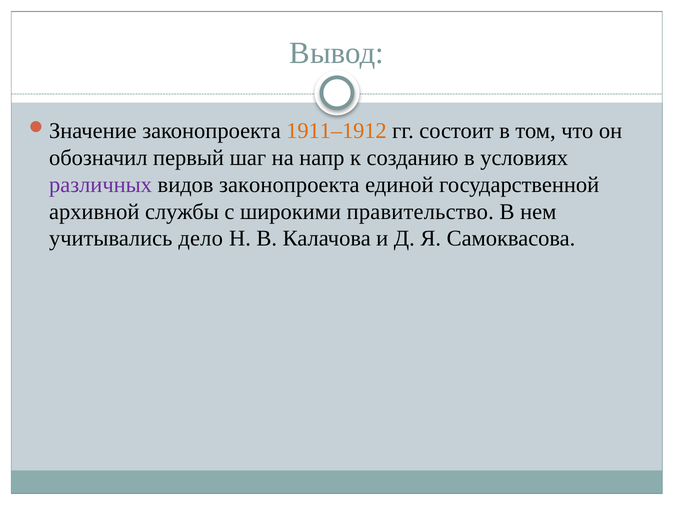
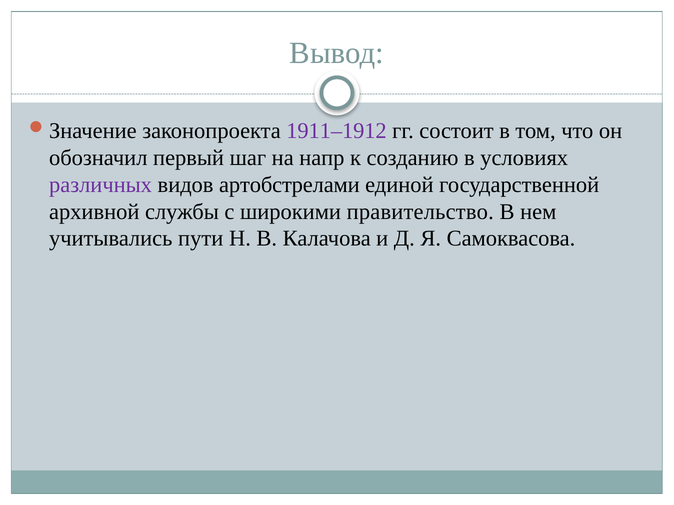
1911–1912 colour: orange -> purple (336, 131)
видов законопроекта: законопроекта -> артобстрелами (289, 185)
дело: дело -> пути (201, 239)
